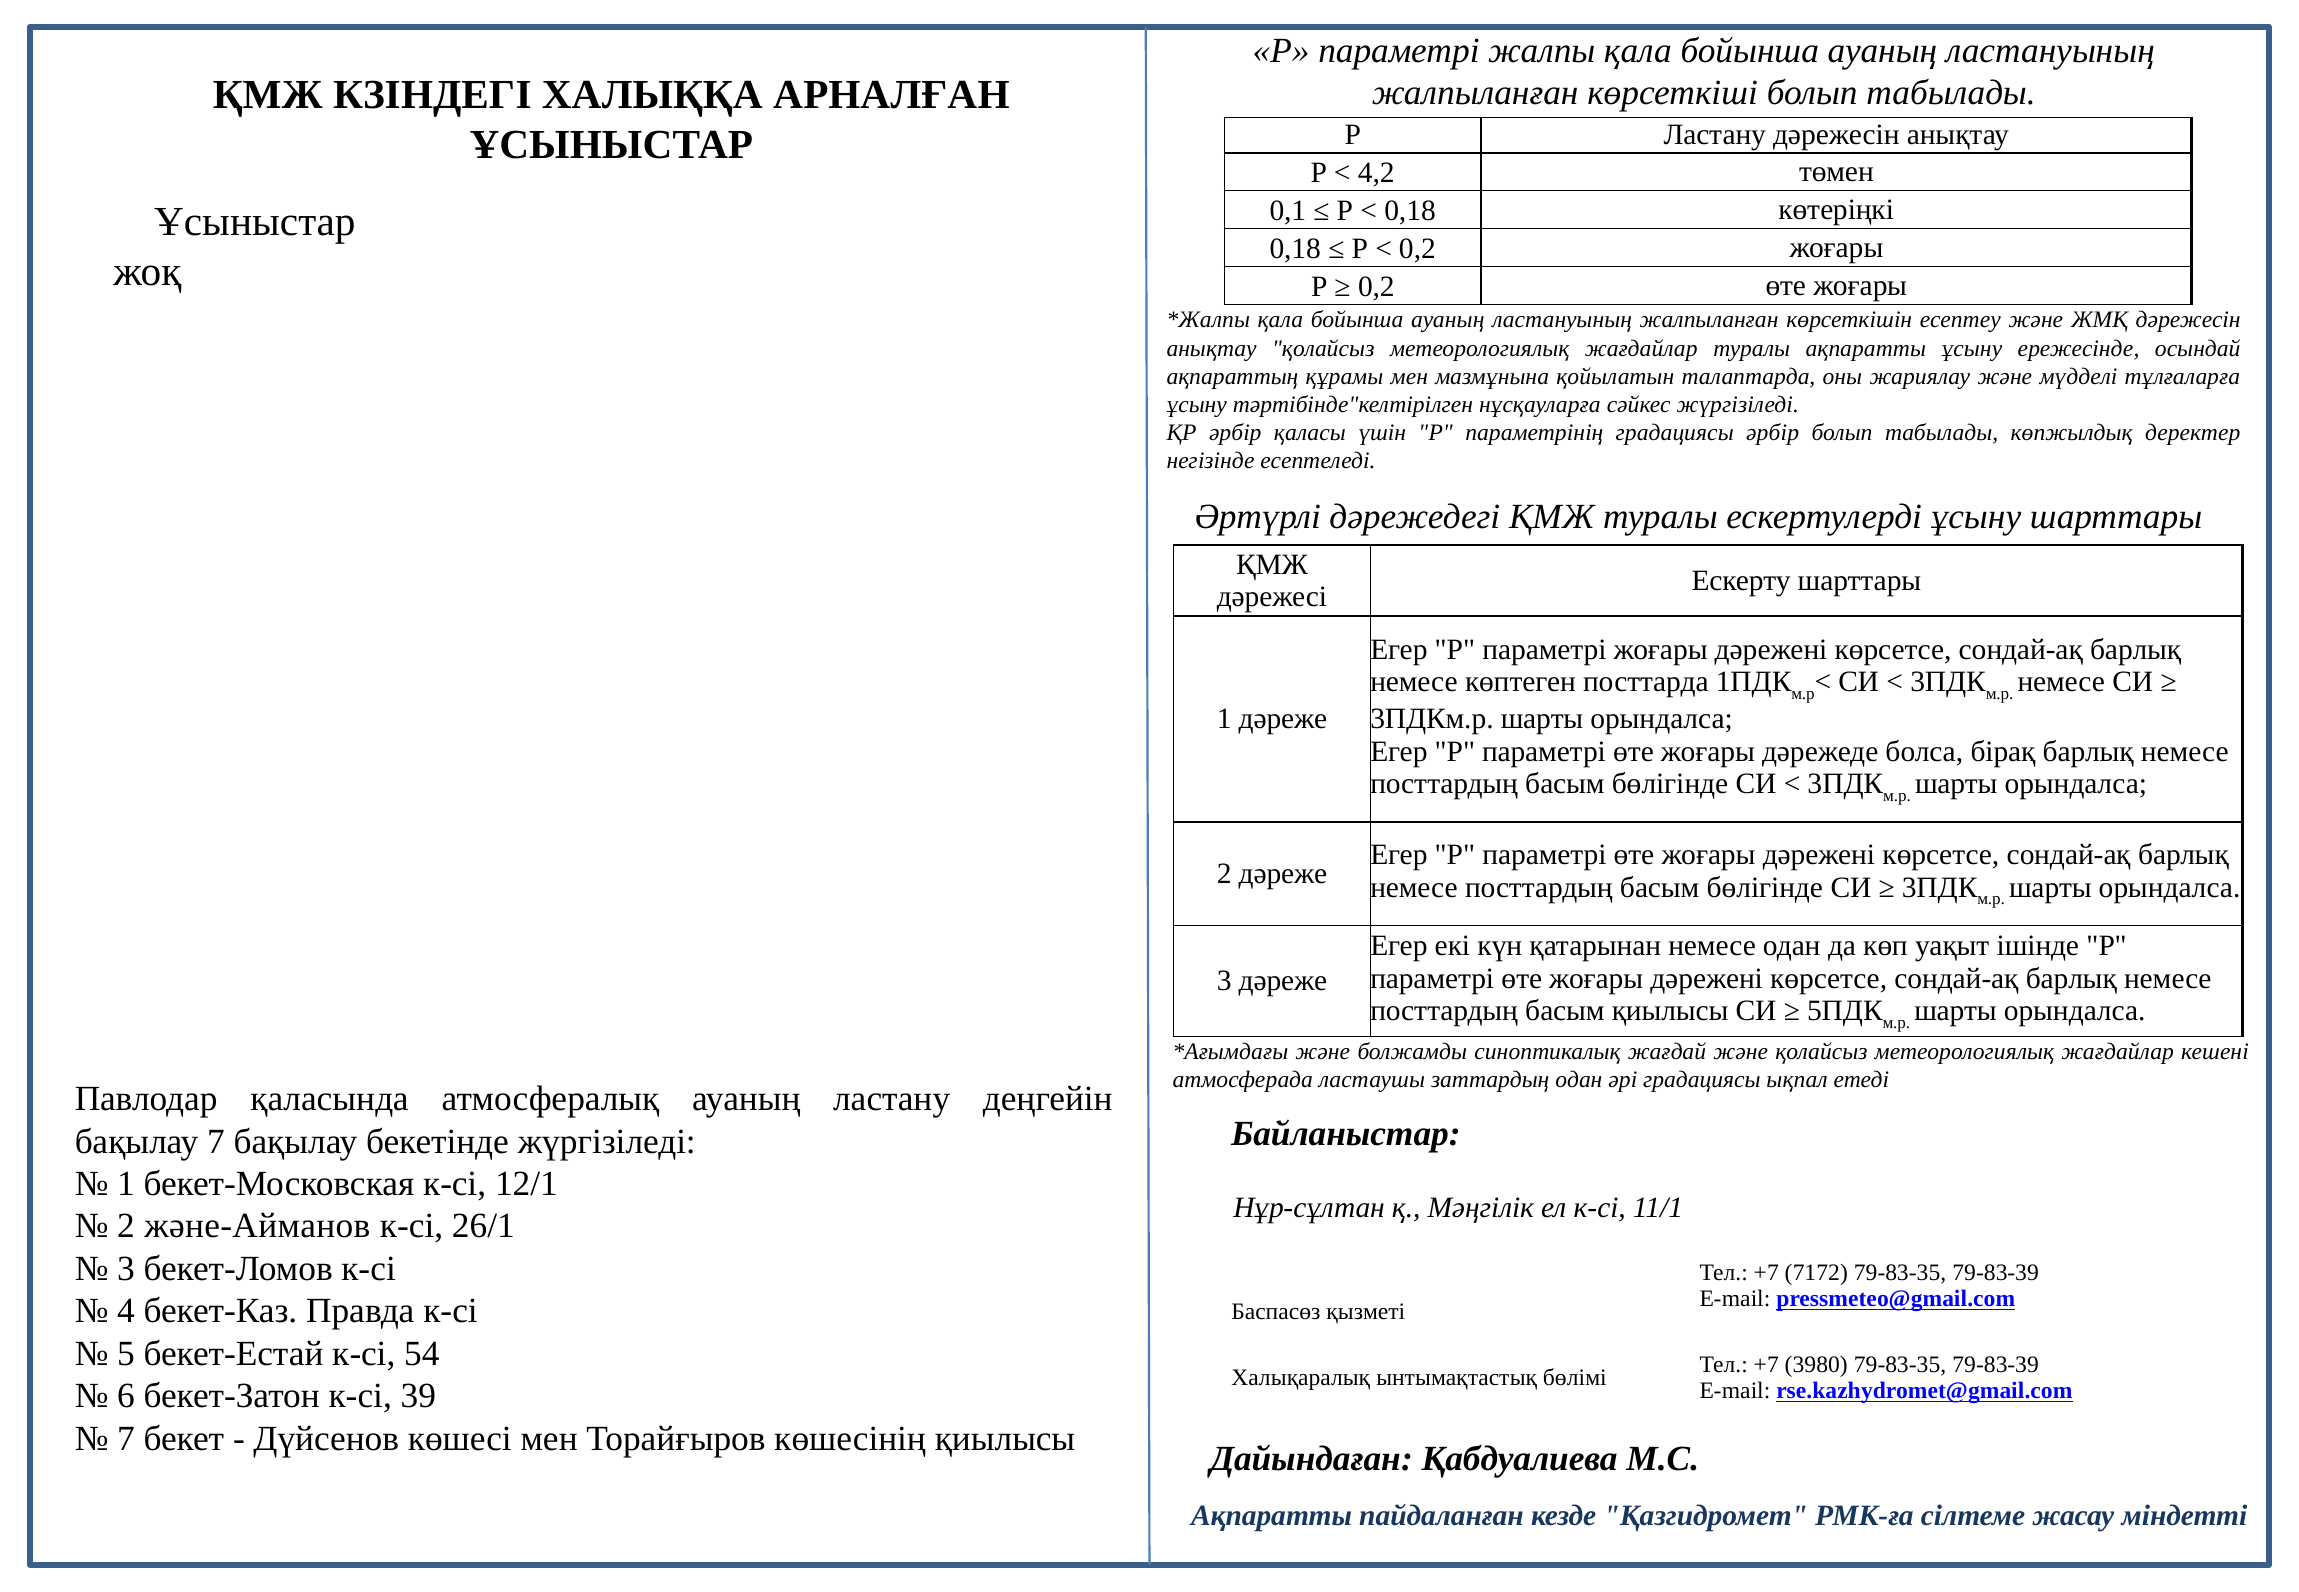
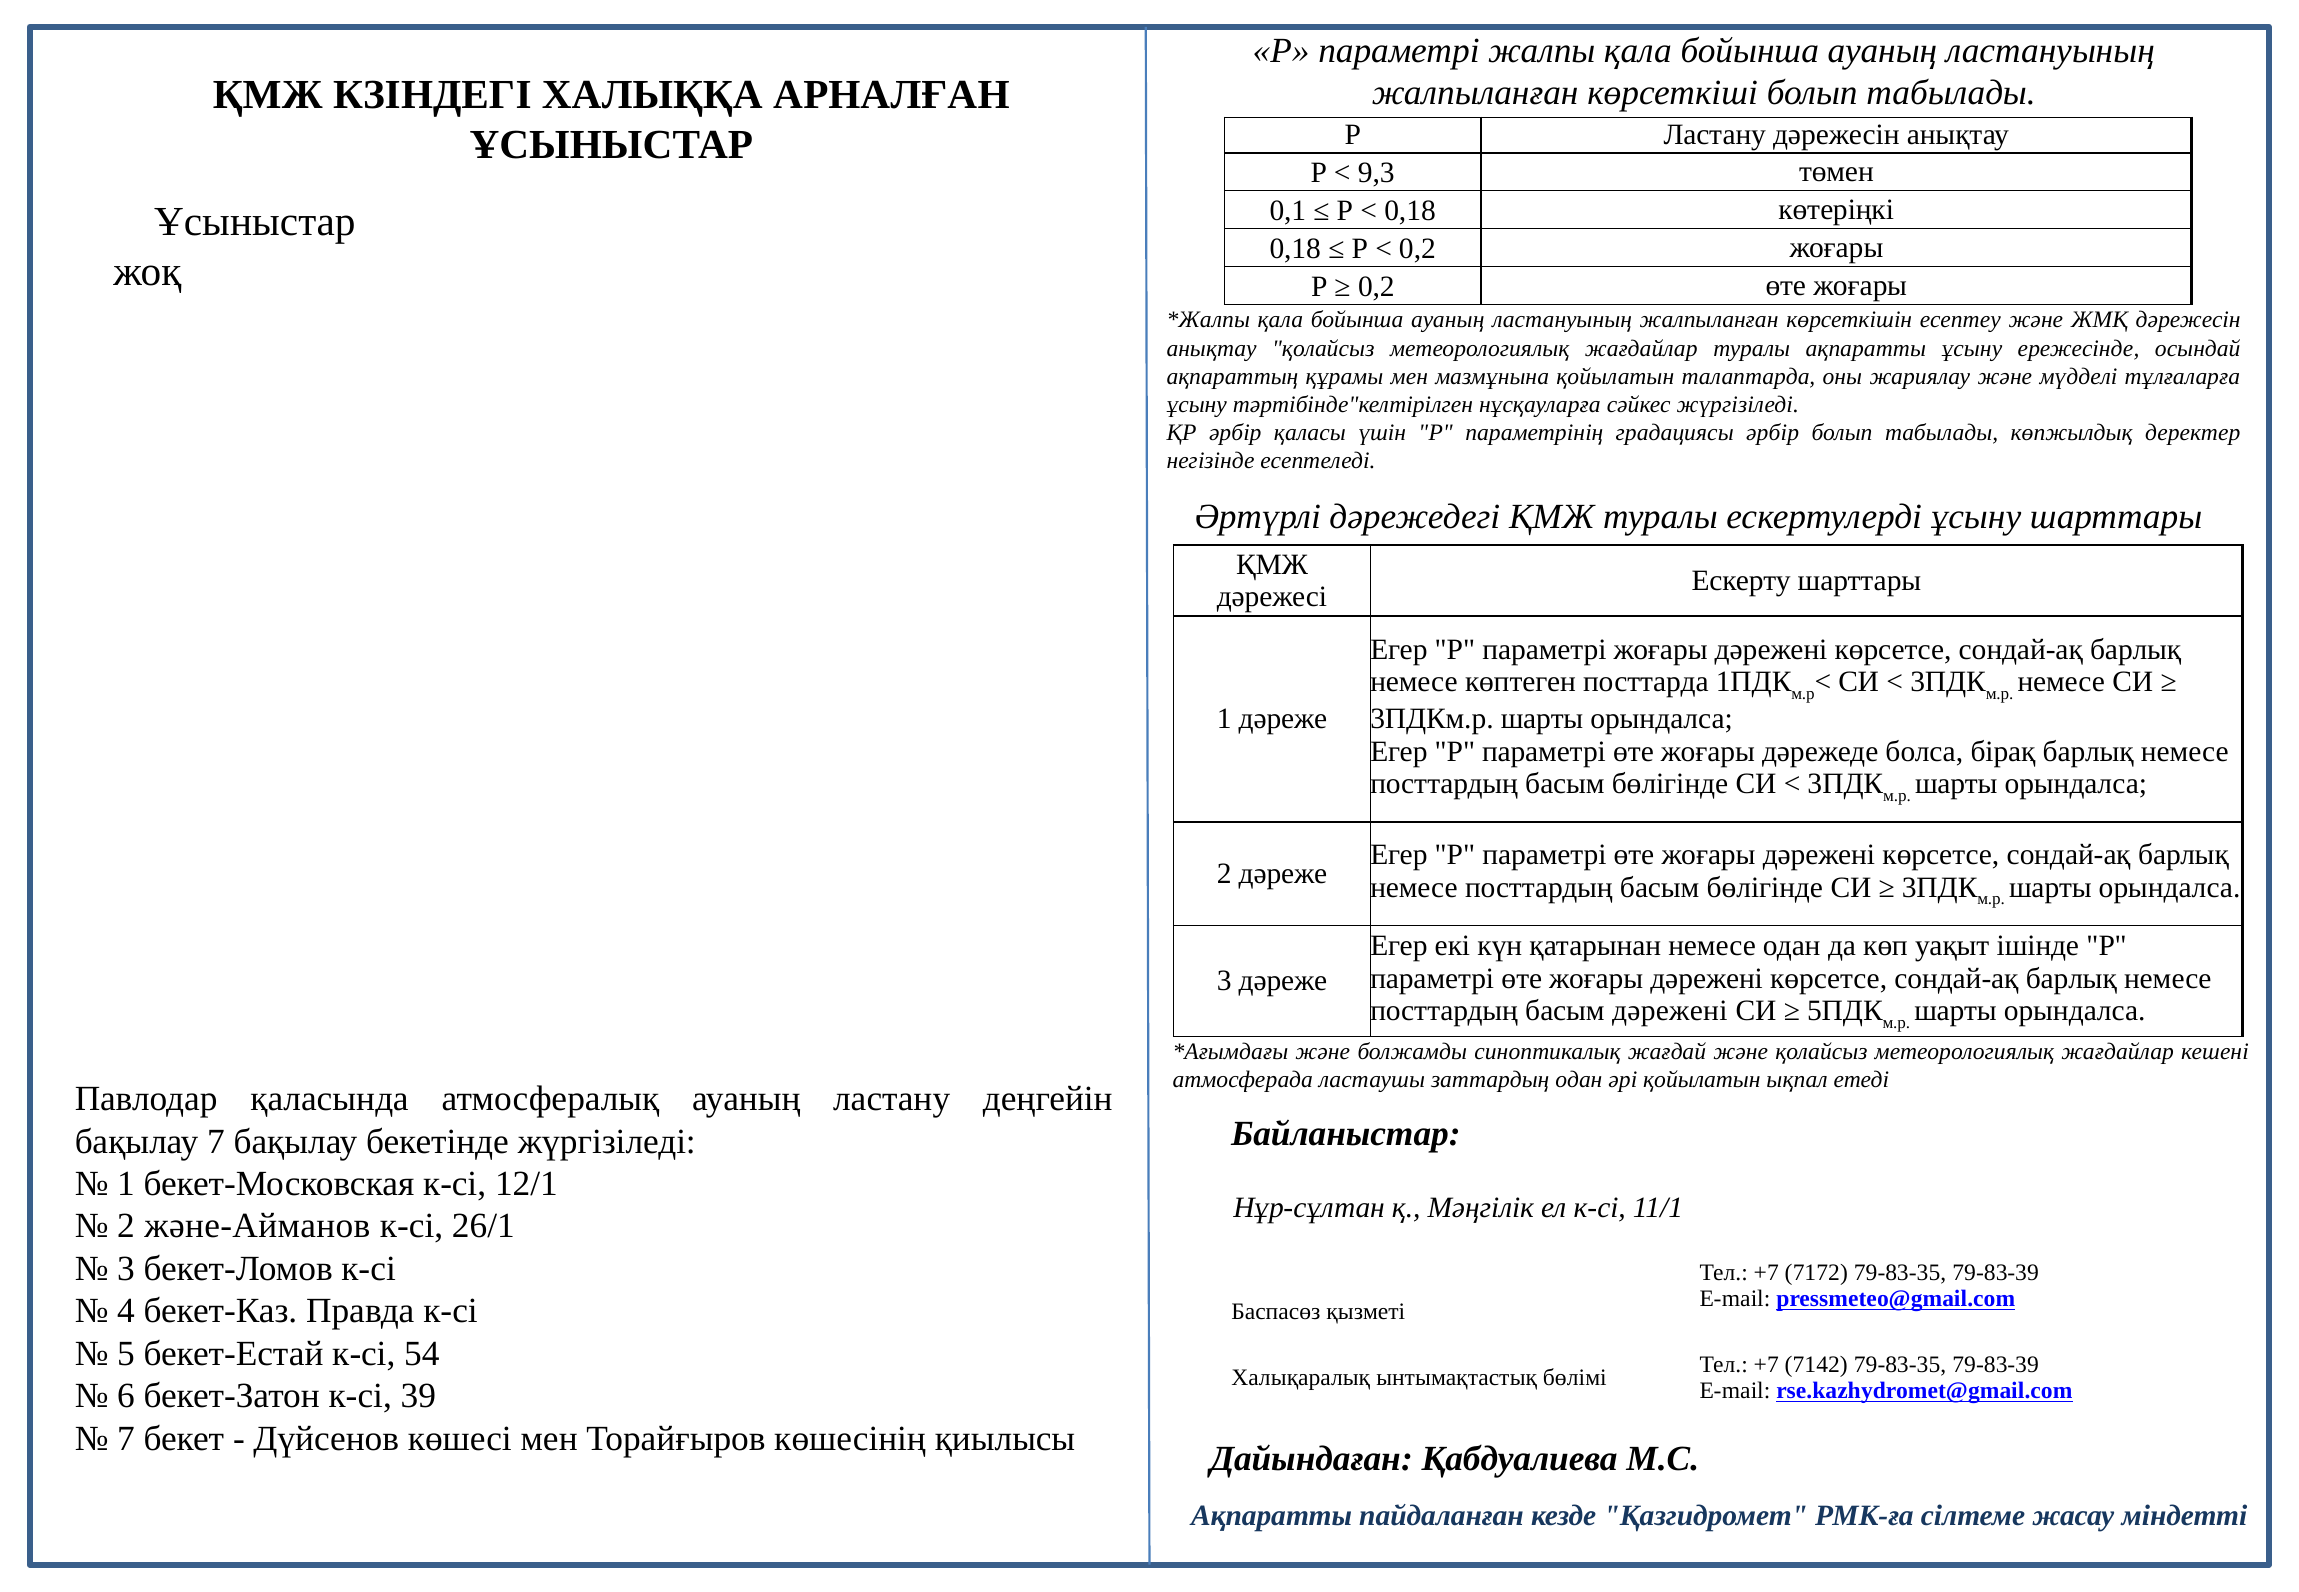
4,2: 4,2 -> 9,3 (1376, 173)
басым қиылысы: қиылысы -> дәрежені (1670, 1011)
әрі градациясы: градациясы -> қойылатын (1702, 1080)
3980: 3980 -> 7142 (1816, 1364)
